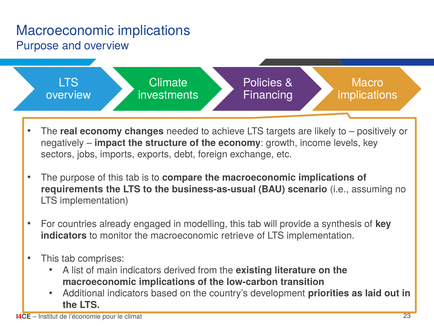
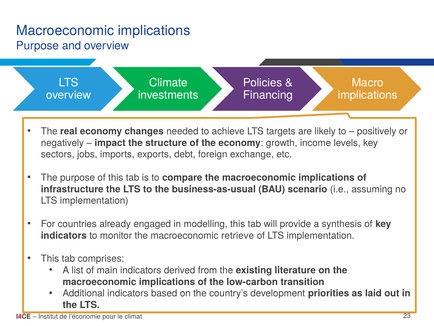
requirements: requirements -> infrastructure (72, 189)
